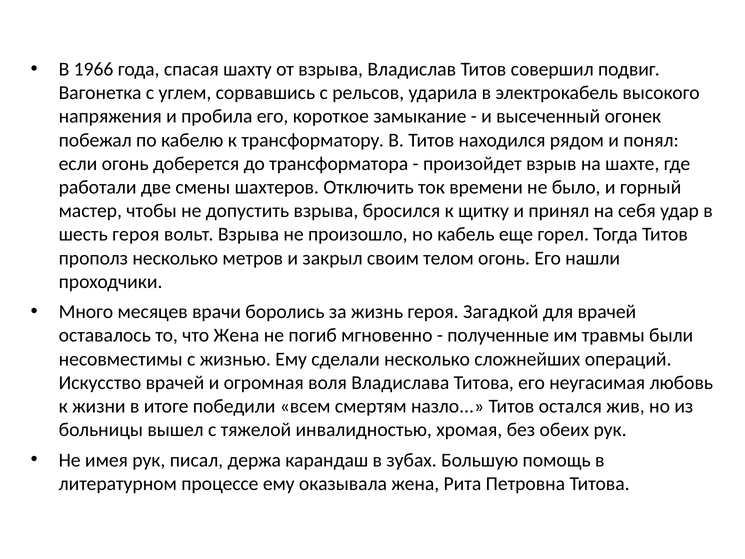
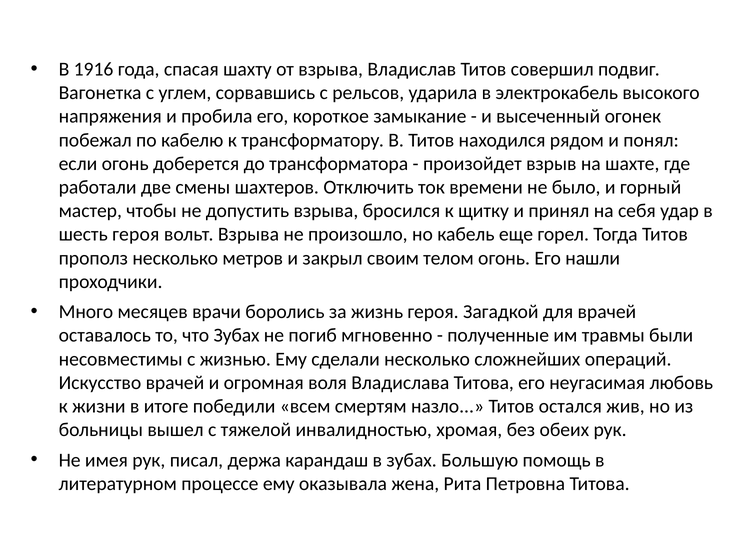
1966: 1966 -> 1916 (94, 69)
что Жена: Жена -> Зубах (237, 335)
